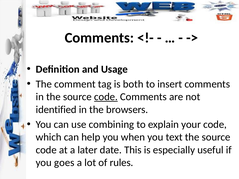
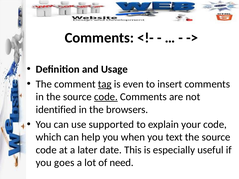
tag underline: none -> present (105, 84)
both: both -> even (133, 84)
combining: combining -> supported (111, 125)
rules: rules -> need (122, 163)
